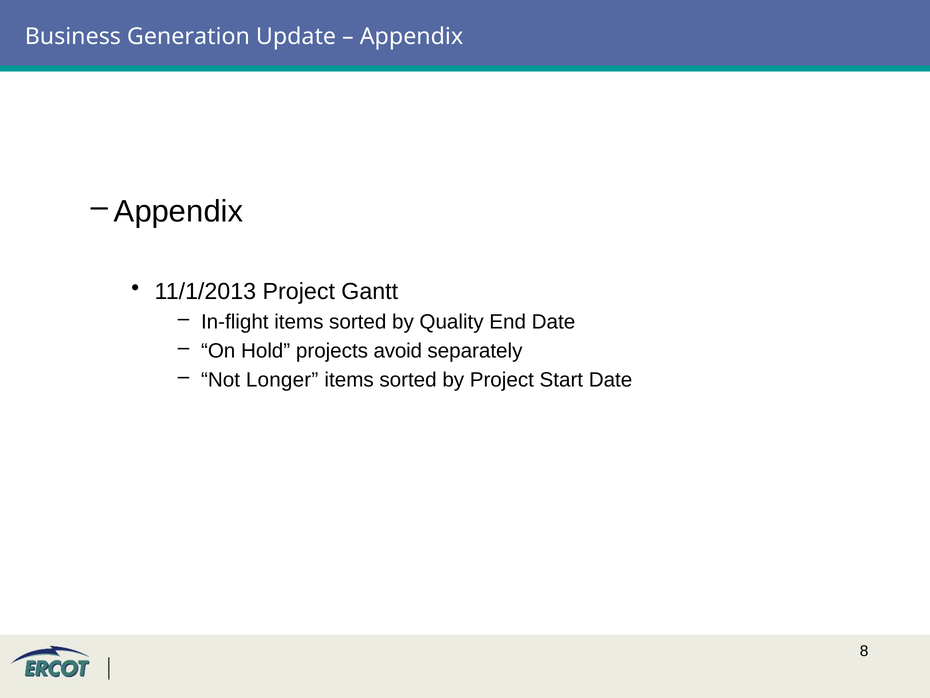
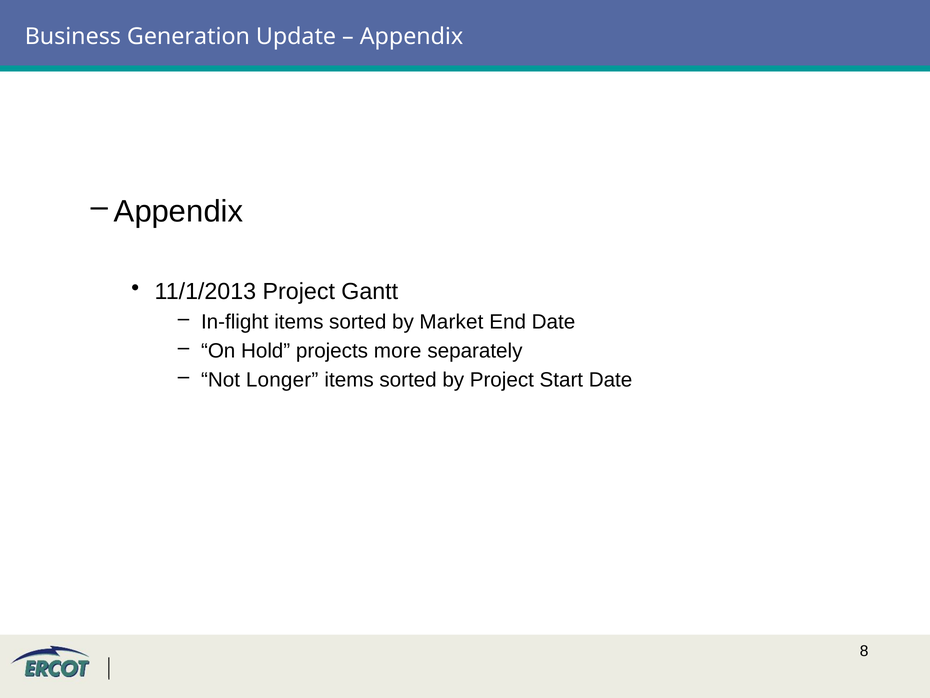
Quality: Quality -> Market (451, 322)
avoid: avoid -> more (398, 351)
